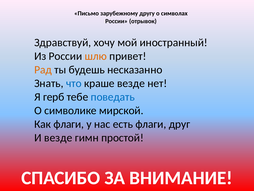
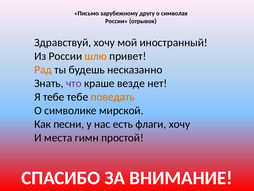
что colour: blue -> purple (74, 83)
Я герб: герб -> тебе (54, 97)
поведать colour: blue -> orange (113, 97)
Как флаги: флаги -> песни (69, 124)
флаги друг: друг -> хочу (180, 124)
И везде: везде -> места (58, 137)
